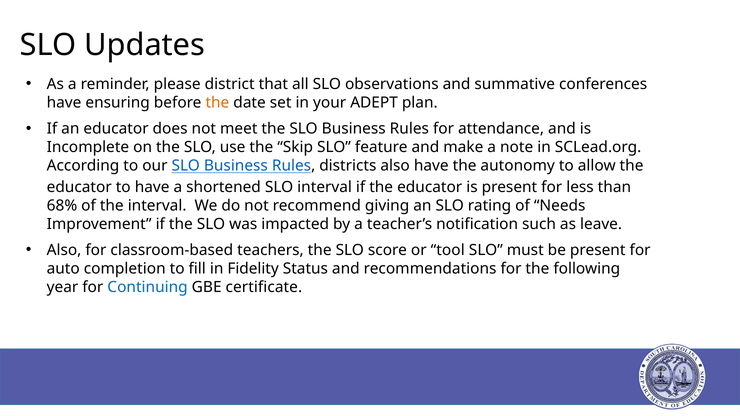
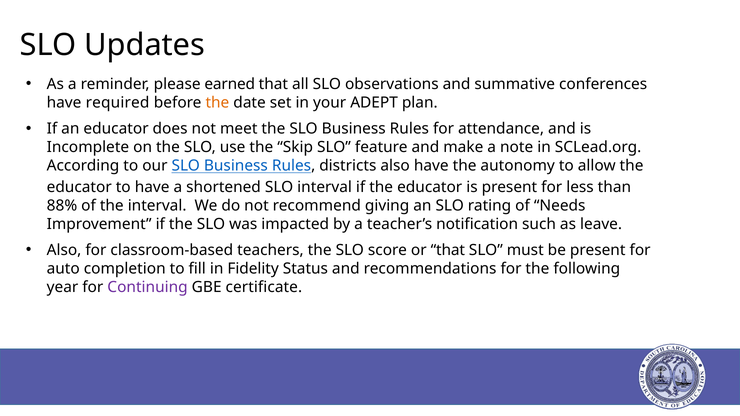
district: district -> earned (230, 84)
ensuring: ensuring -> required (118, 103)
68%: 68% -> 88% (62, 206)
or tool: tool -> that (448, 250)
Continuing colour: blue -> purple (148, 287)
